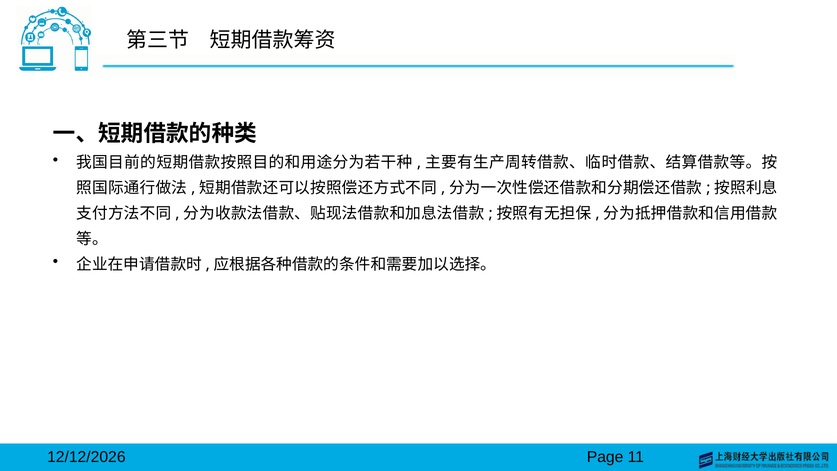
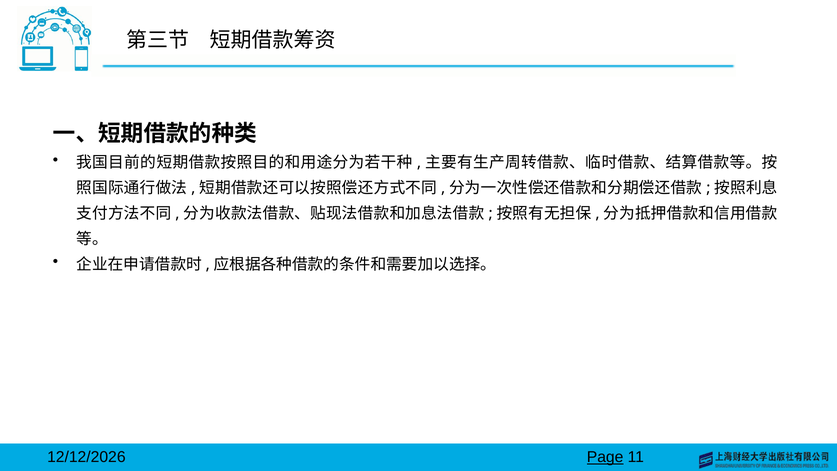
Page underline: none -> present (605, 457)
